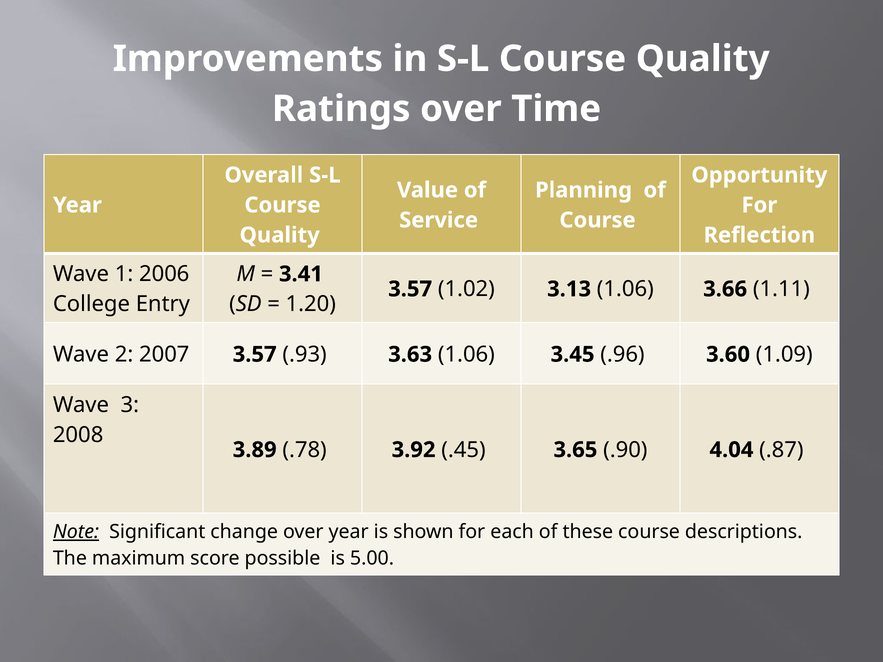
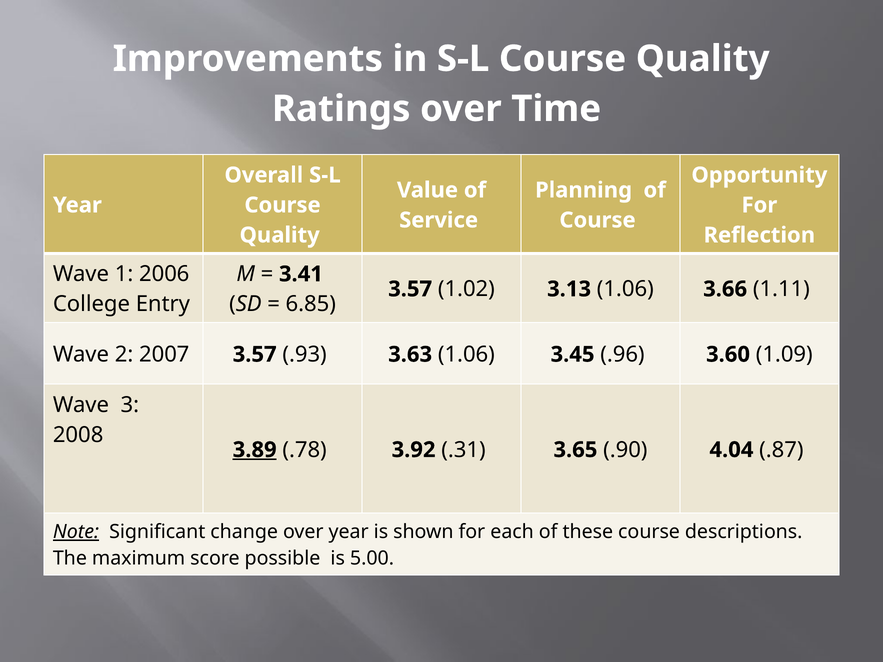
1.20: 1.20 -> 6.85 (311, 304)
3.89 underline: none -> present (255, 450)
.45: .45 -> .31 (464, 450)
